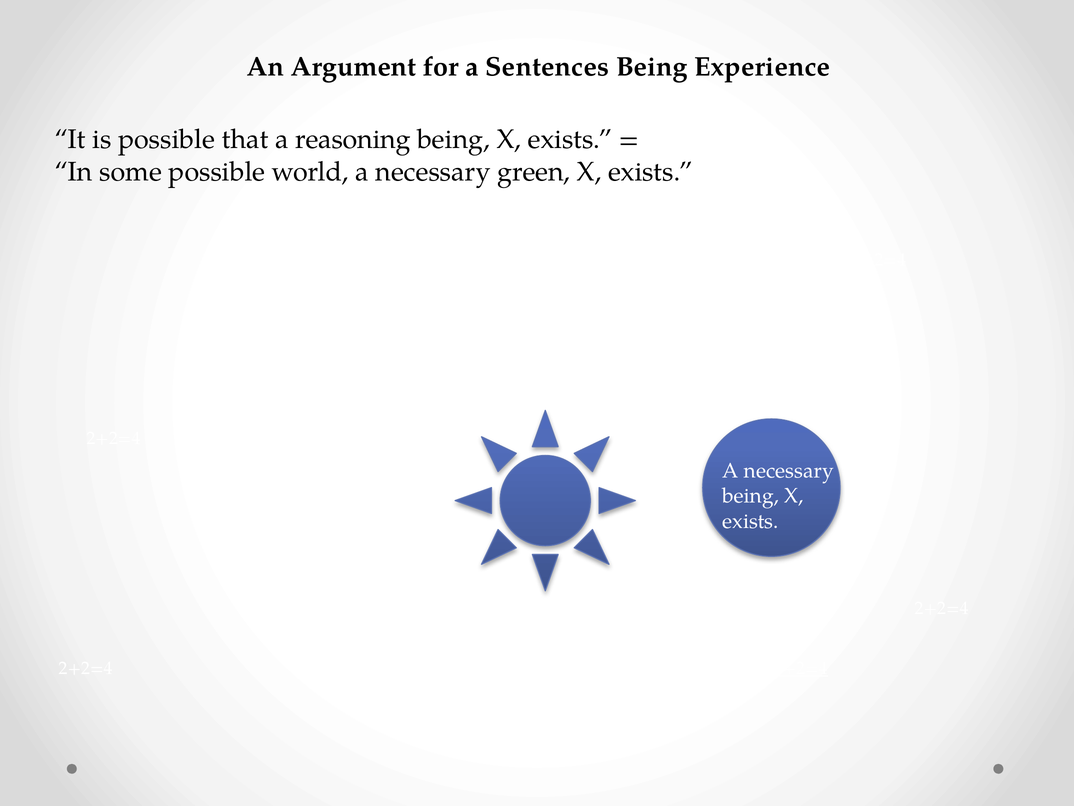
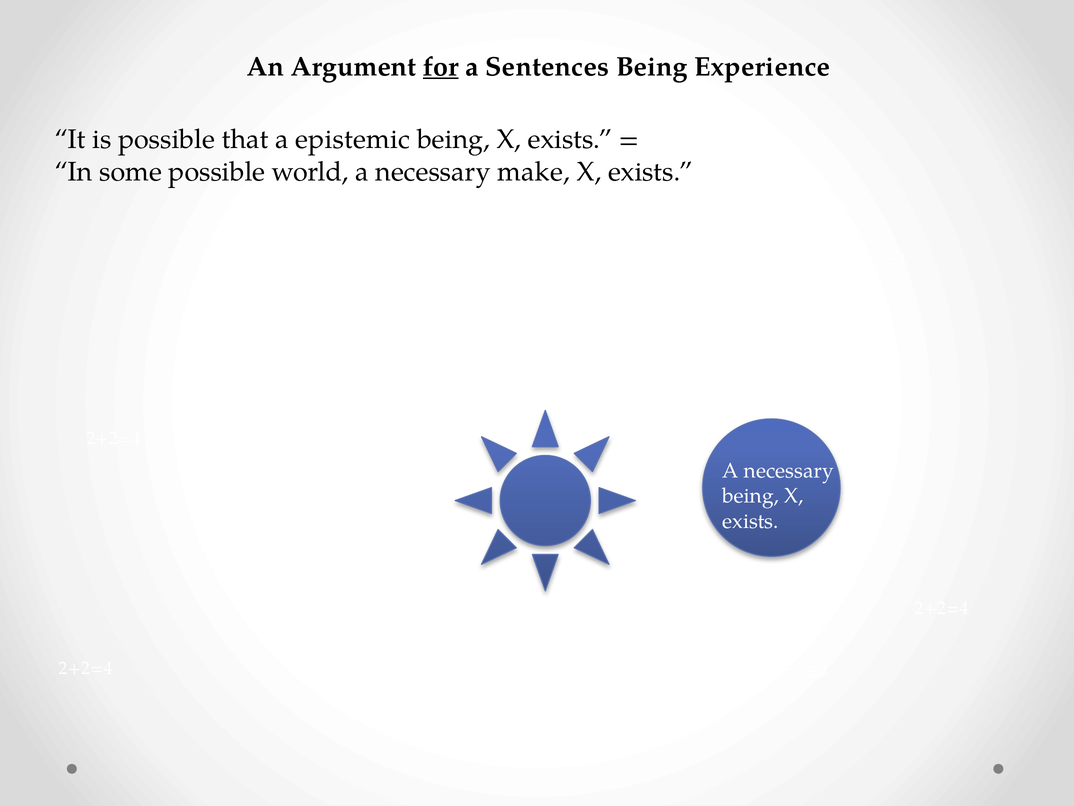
for underline: none -> present (441, 67)
reasoning: reasoning -> epistemic (353, 139)
green: green -> make (534, 172)
